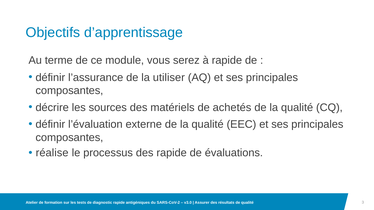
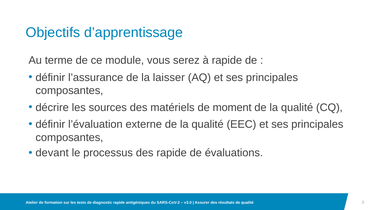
utiliser: utiliser -> laisser (169, 78)
achetés: achetés -> moment (232, 108)
réalise: réalise -> devant (52, 153)
